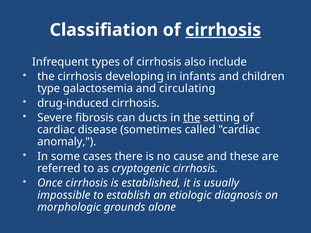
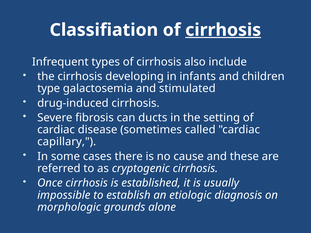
circulating: circulating -> stimulated (187, 89)
the underline: present -> none (192, 118)
anomaly: anomaly -> capillary (67, 142)
